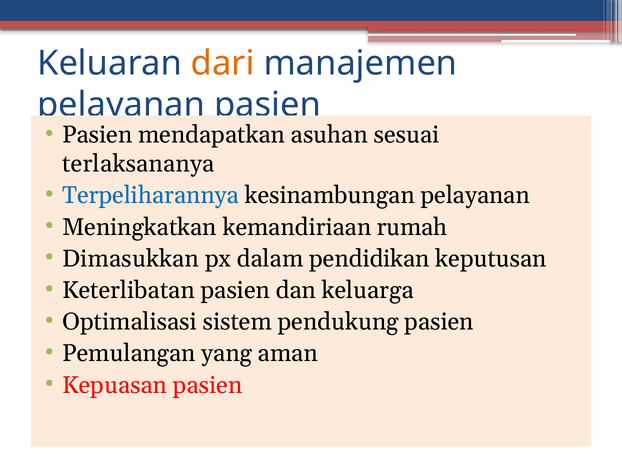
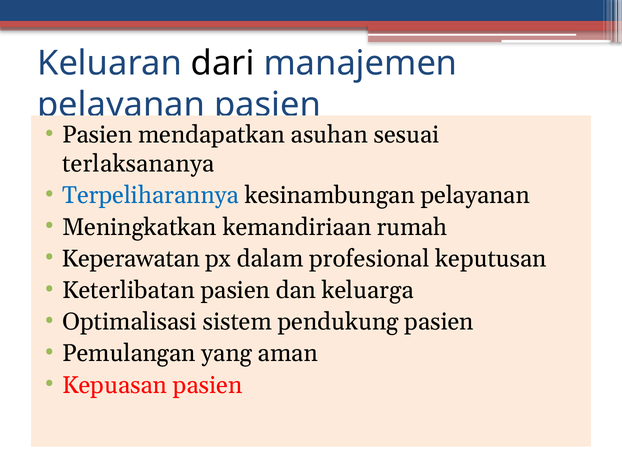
dari colour: orange -> black (223, 63)
Dimasukkan: Dimasukkan -> Keperawatan (131, 259)
pendidikan: pendidikan -> profesional (369, 259)
